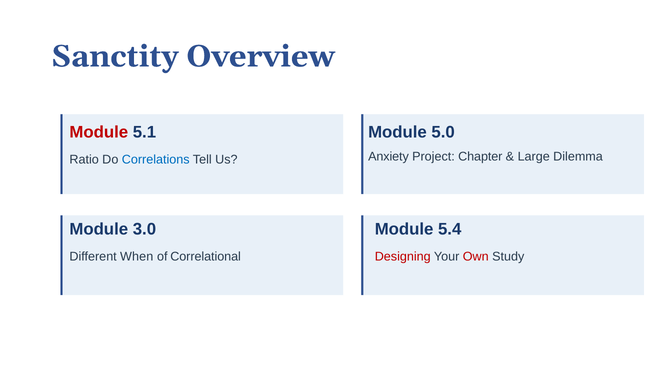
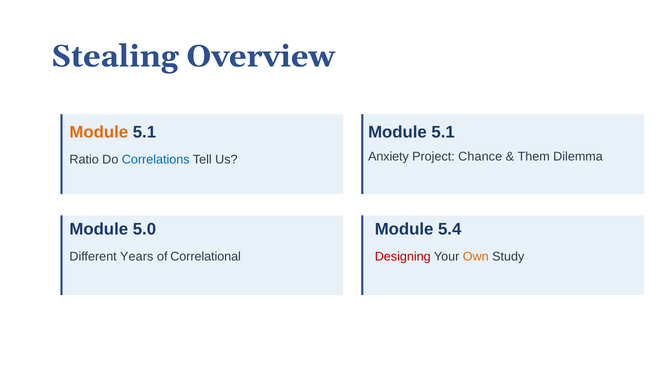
Sanctity: Sanctity -> Stealing (115, 56)
Module colour: red -> orange (99, 133)
5.0: 5.0 -> 5.1 (443, 133)
Chapter: Chapter -> Chance (480, 157)
Large: Large -> Them (534, 157)
3.0: 3.0 -> 5.0 (144, 230)
When: When -> Years (137, 257)
Own colour: red -> orange (476, 257)
